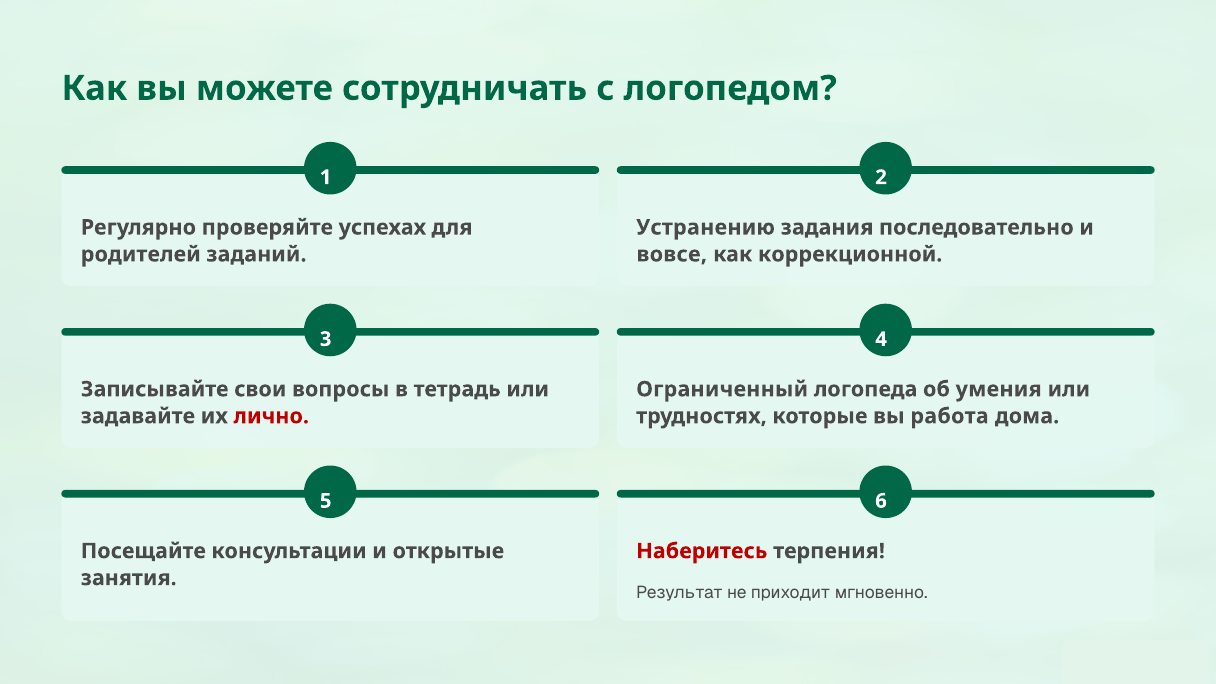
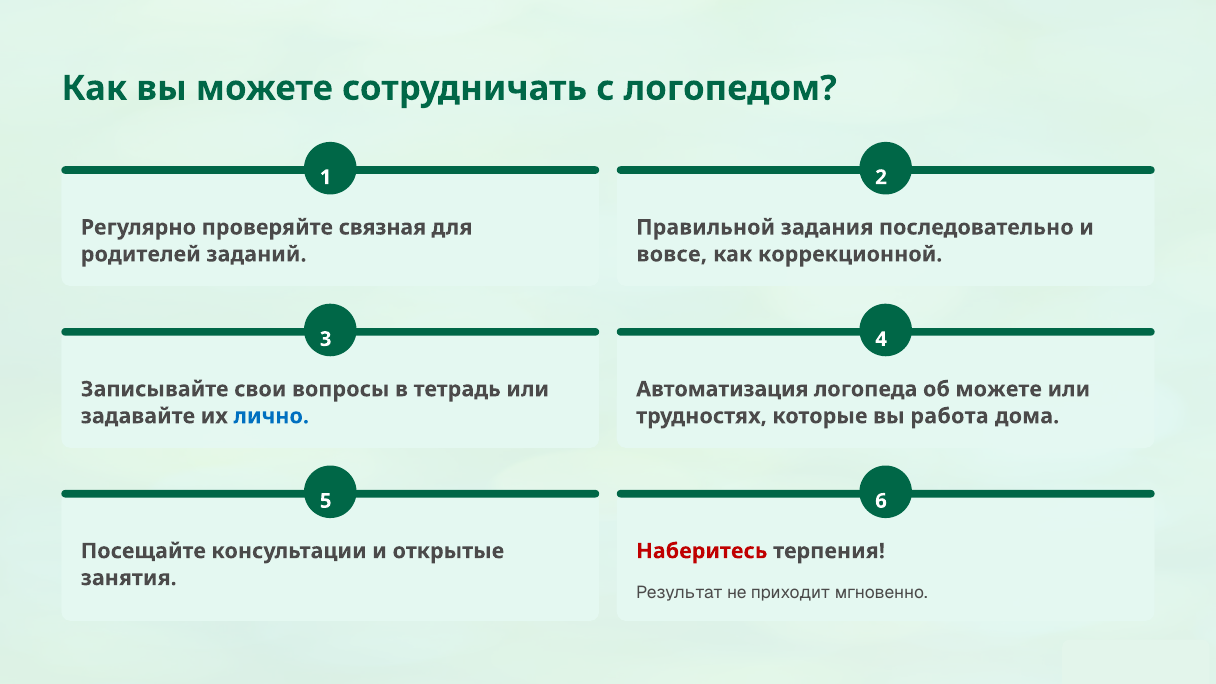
успехах: успехах -> связная (382, 227)
Устранению: Устранению -> Правильной (706, 227)
Ограниченный: Ограниченный -> Автоматизация (722, 389)
об умения: умения -> можете (999, 389)
лично colour: red -> blue (271, 416)
